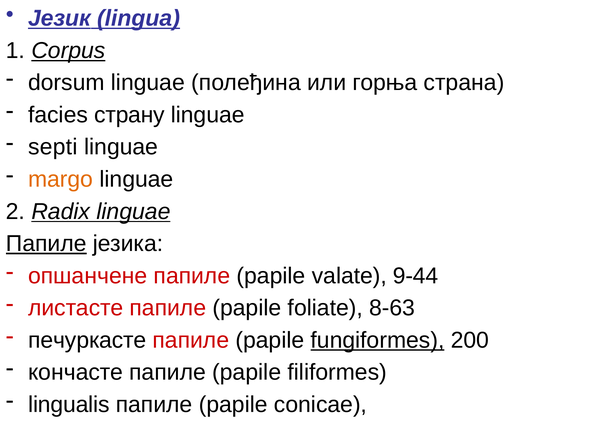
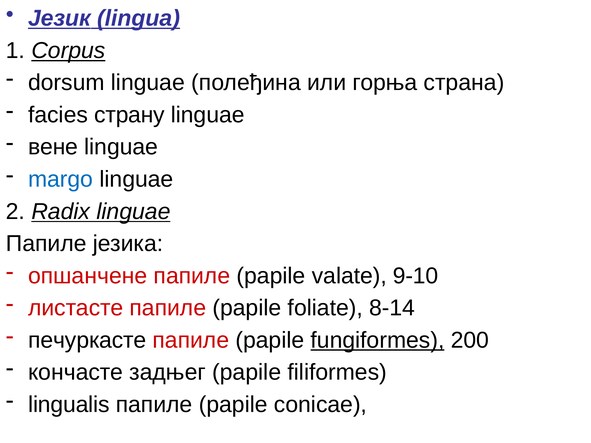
septi: septi -> венe (53, 147)
margo colour: orange -> blue (61, 179)
Папиле underline: present -> none (46, 244)
9-44: 9-44 -> 9-10 (416, 276)
8-63: 8-63 -> 8-14 (392, 308)
кончасте папилe: папилe -> задњег (168, 373)
